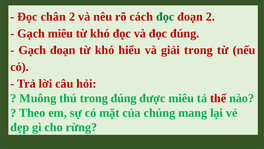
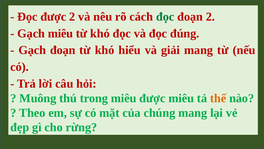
Đọc chân: chân -> được (53, 17)
giải trong: trong -> mang (199, 50)
trong đúng: đúng -> miêu (124, 98)
thế colour: red -> orange (218, 98)
